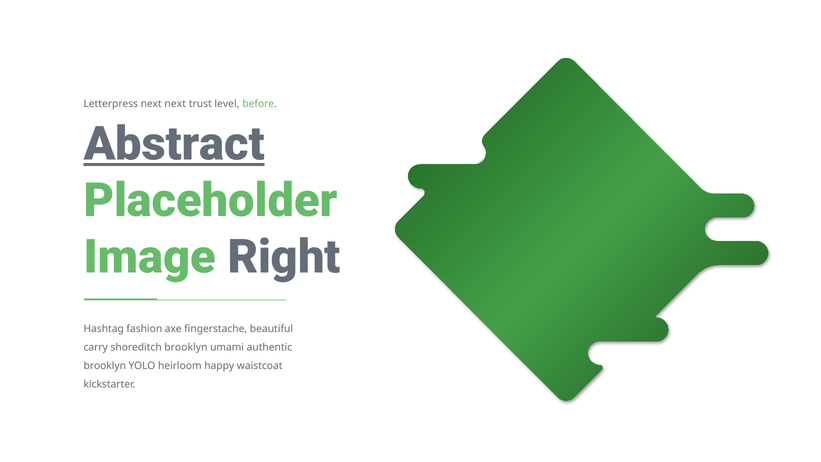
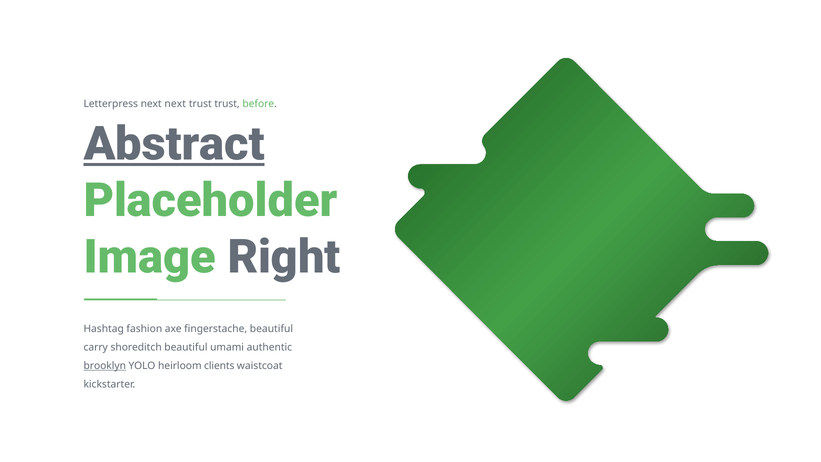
trust level: level -> trust (227, 104)
shoreditch brooklyn: brooklyn -> beautiful (186, 347)
brooklyn underline: none -> present (105, 366)
happy: happy -> clients (219, 366)
